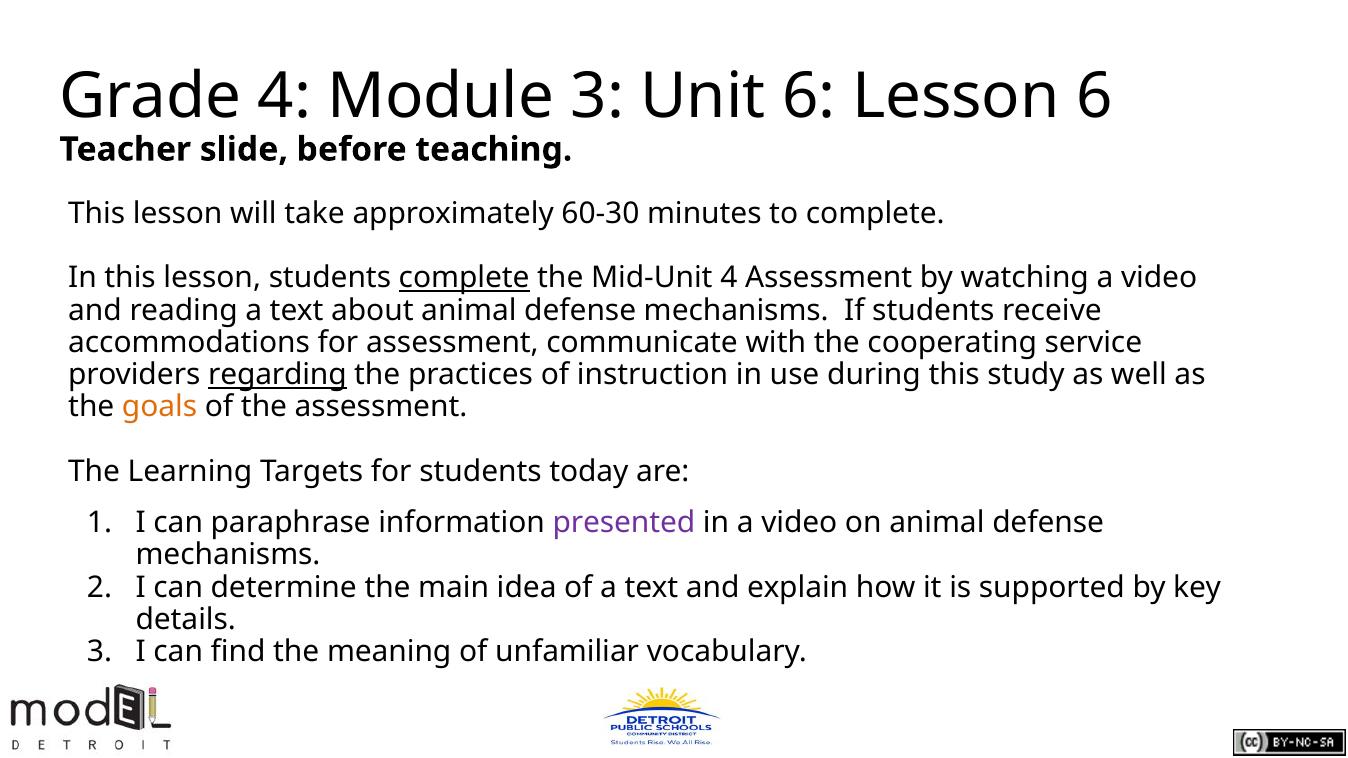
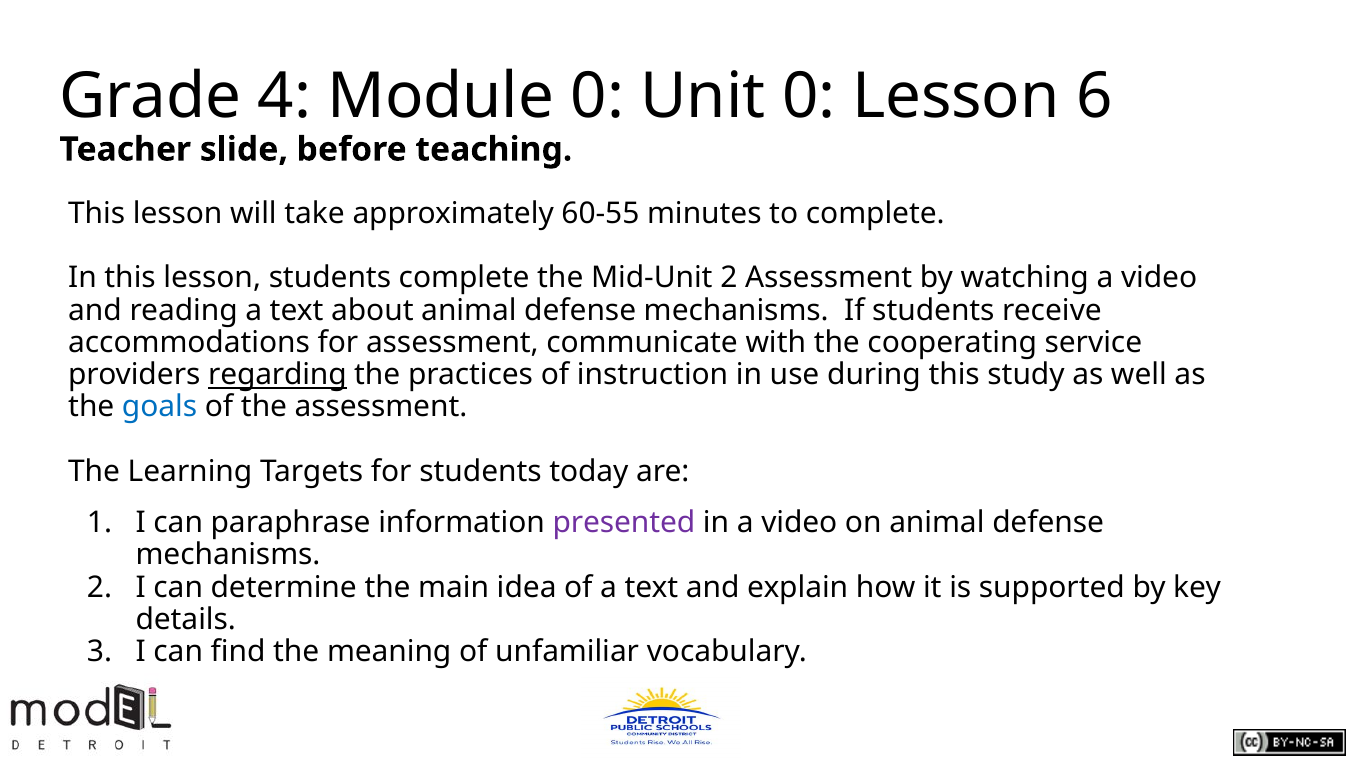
Module 3: 3 -> 0 (597, 97)
Unit 6: 6 -> 0 (809, 97)
60-30: 60-30 -> 60-55 (600, 213)
complete underline: present -> none (464, 278)
Mid-Unit 4: 4 -> 2 (729, 278)
goals colour: orange -> blue (160, 407)
